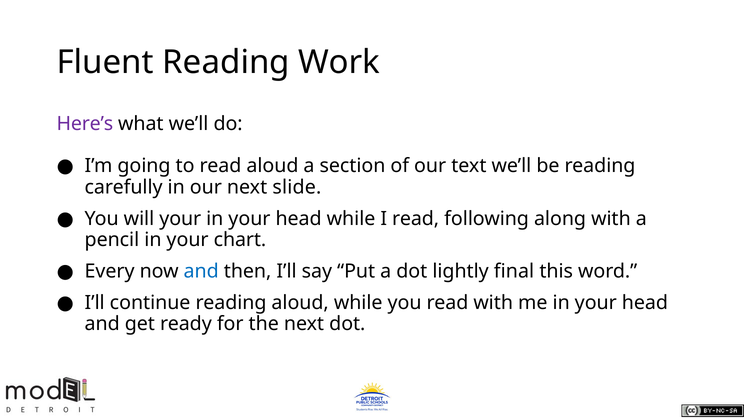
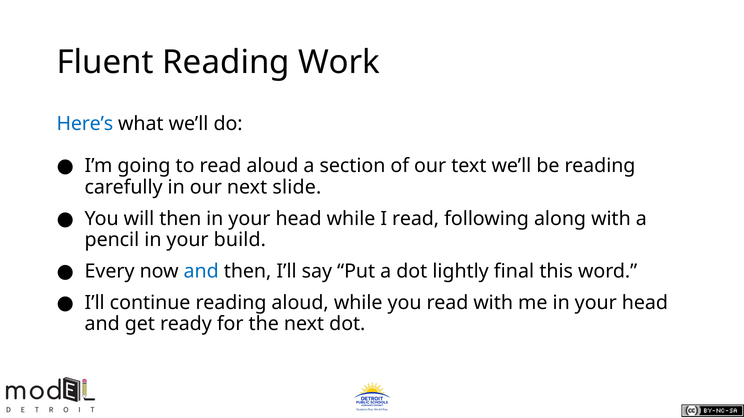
Here’s colour: purple -> blue (85, 124)
will your: your -> then (180, 219)
chart: chart -> build (240, 240)
